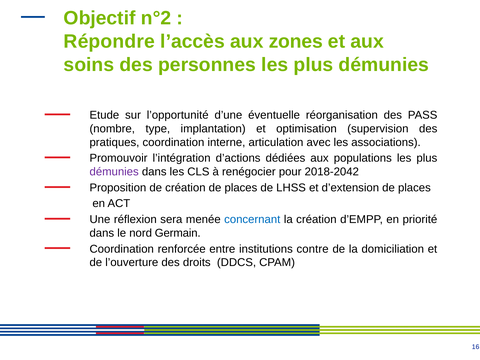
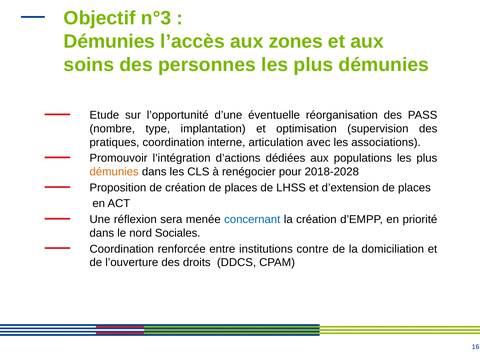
n°2: n°2 -> n°3 (156, 18)
Répondre: Répondre -> Démunies (109, 41)
démunies colour: purple -> orange (114, 172)
2018-2042: 2018-2042 -> 2018-2028 (332, 172)
Germain: Germain -> Sociales (178, 233)
